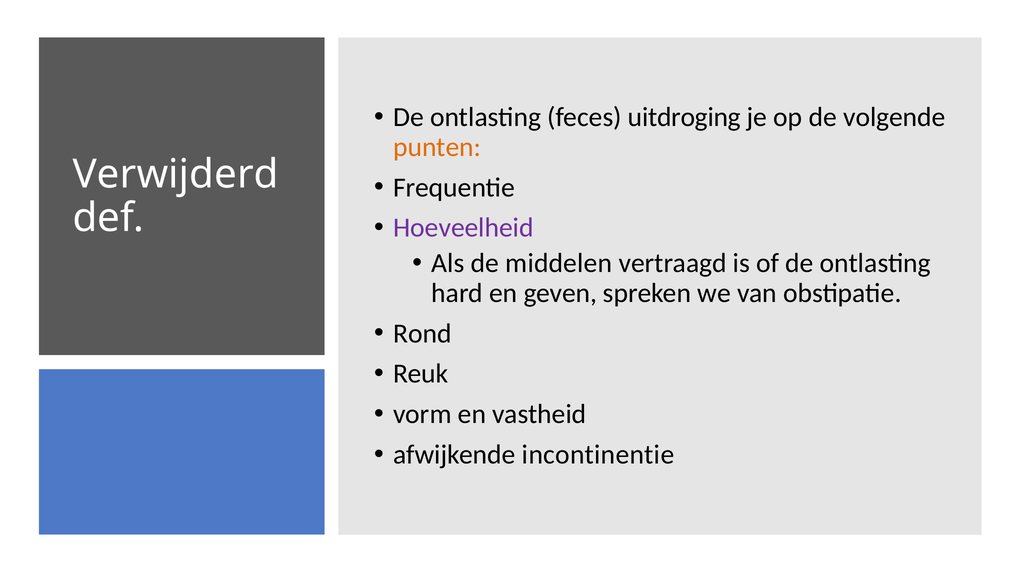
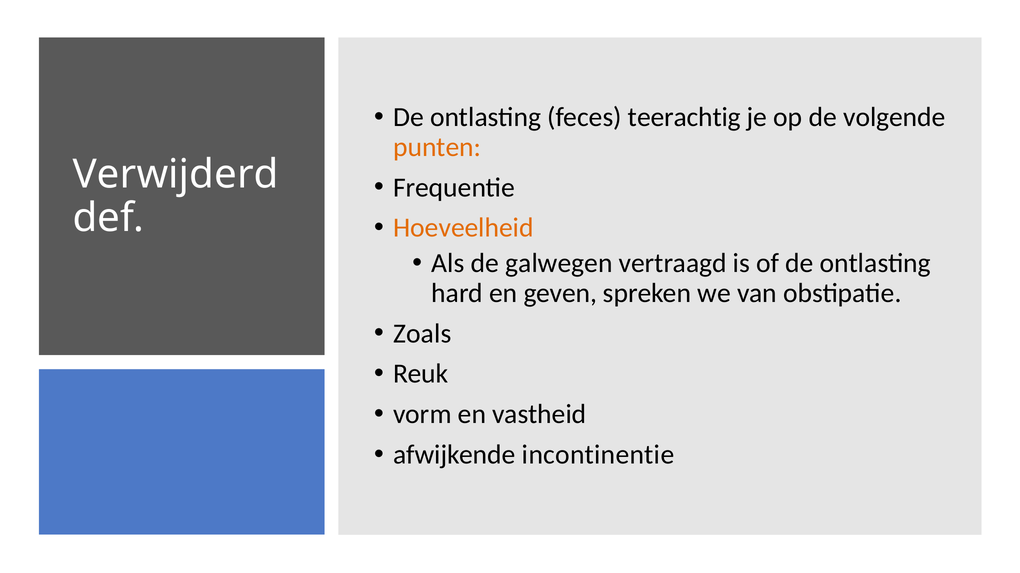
uitdroging: uitdroging -> teerachtig (684, 117)
Hoeveelheid colour: purple -> orange (463, 228)
middelen: middelen -> galwegen (559, 263)
Rond: Rond -> Zoals (422, 334)
